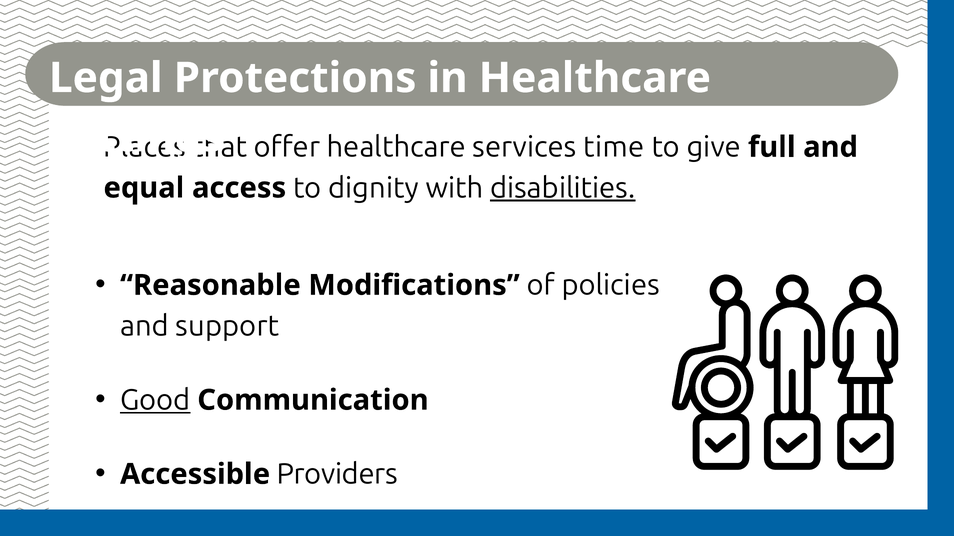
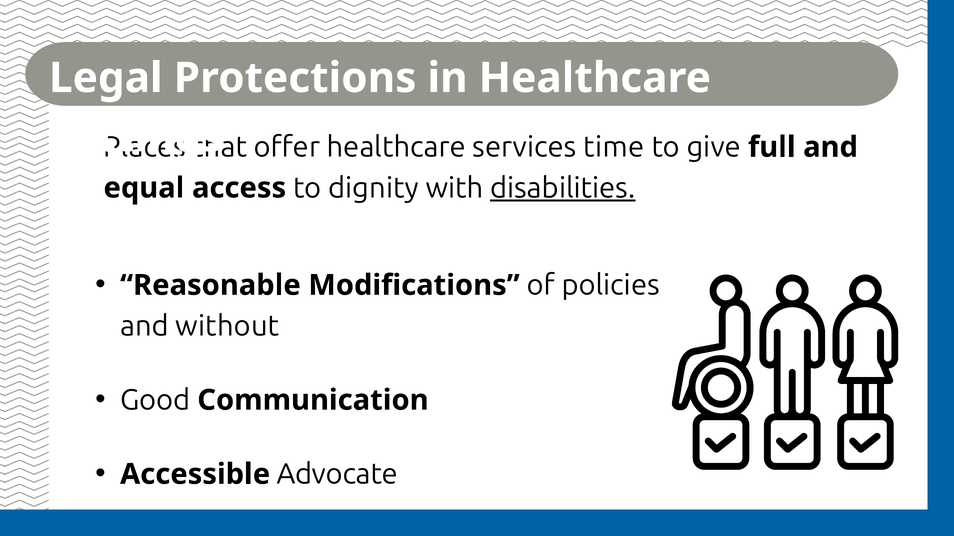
support: support -> without (227, 326)
Good underline: present -> none (155, 401)
Providers: Providers -> Advocate (337, 475)
